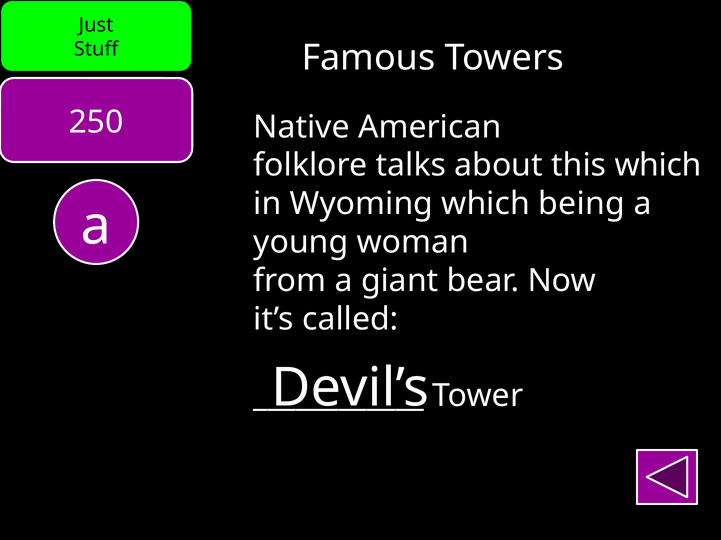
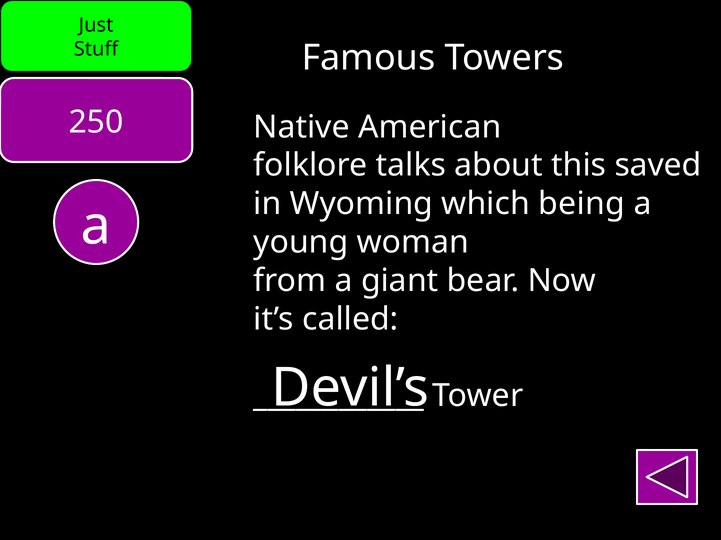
this which: which -> saved (658, 166)
